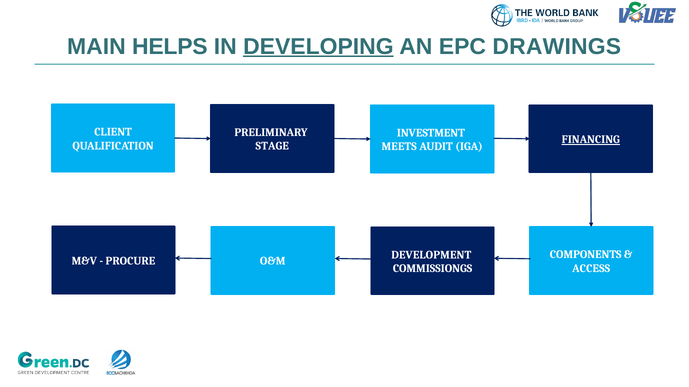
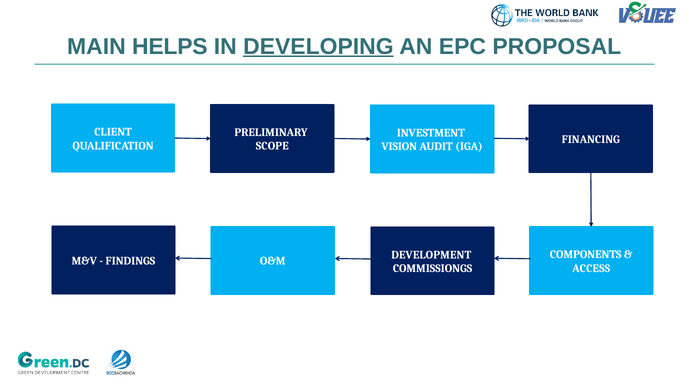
DRAWINGS: DRAWINGS -> PROPOSAL (557, 47)
FINANCING underline: present -> none (591, 140)
STAGE: STAGE -> SCOPE (272, 146)
MEETS: MEETS -> VISION (399, 147)
PROCURE: PROCURE -> FINDINGS (130, 261)
